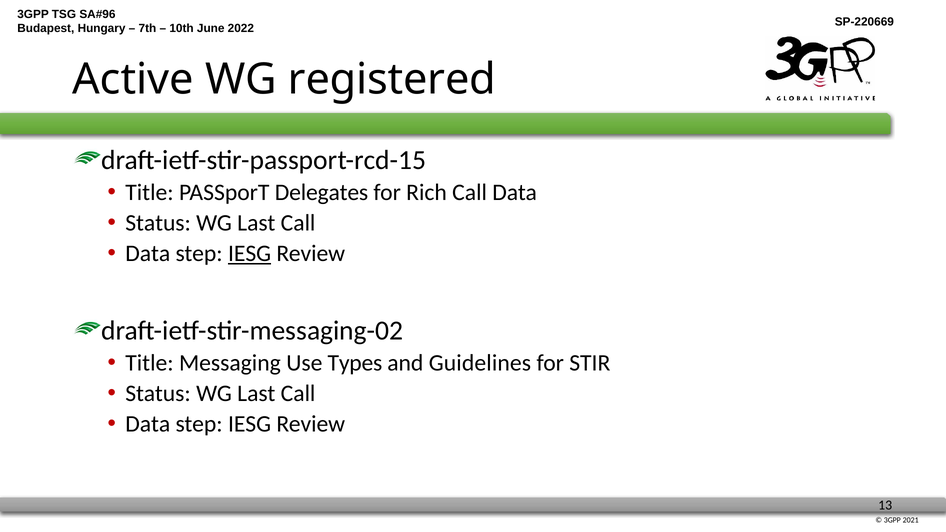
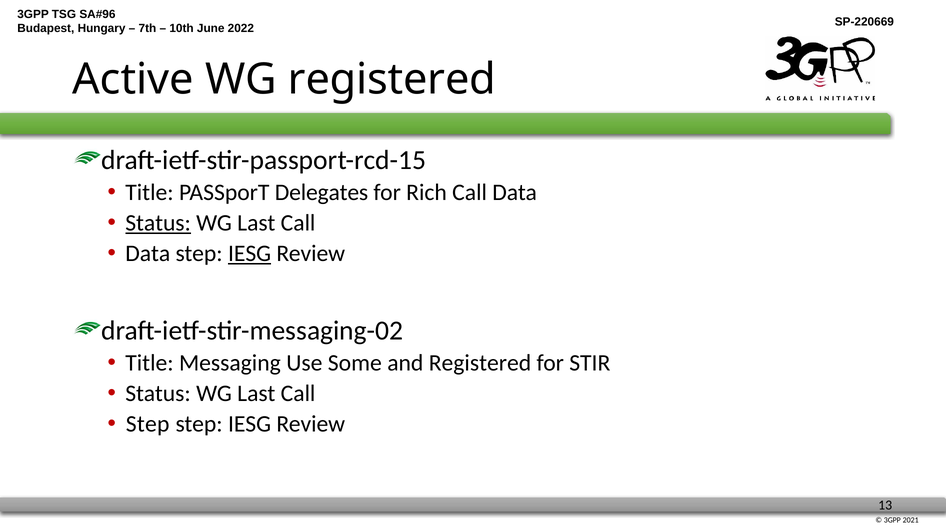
Status underline: none -> present (158, 223)
Types: Types -> Some (355, 363)
and Guidelines: Guidelines -> Registered (480, 363)
Data: Data -> Step (148, 424)
